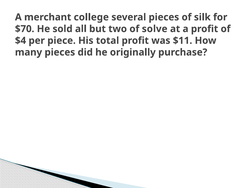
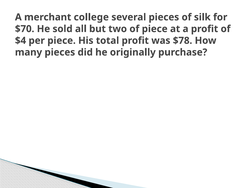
of solve: solve -> piece (155, 29)
$11: $11 -> $78 (183, 40)
